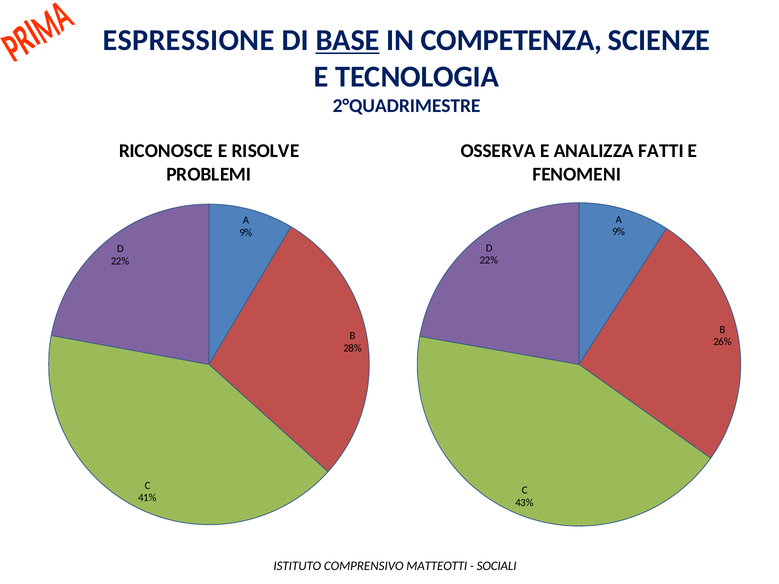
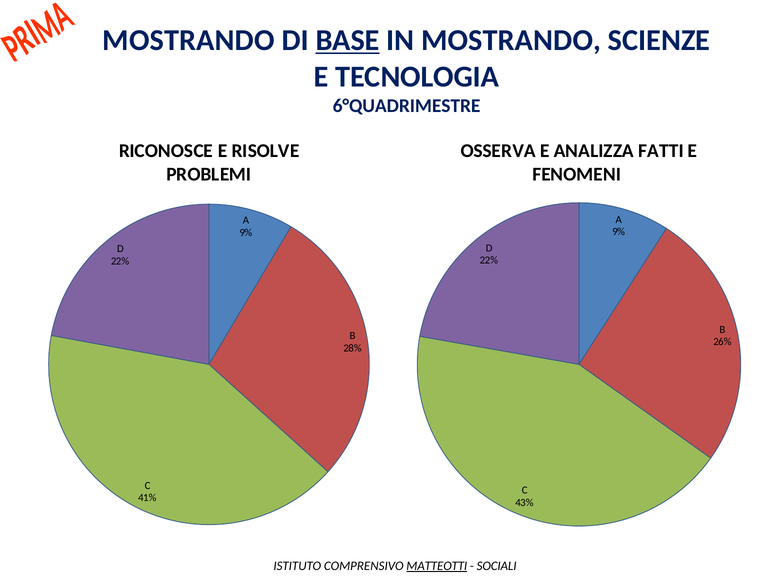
ESPRESSIONE: ESPRESSIONE -> MOSTRANDO (189, 40)
IN COMPETENZA: COMPETENZA -> MOSTRANDO (511, 40)
2°QUADRIMESTRE: 2°QUADRIMESTRE -> 6°QUADRIMESTRE (407, 106)
MATTEOTTI underline: none -> present (437, 566)
